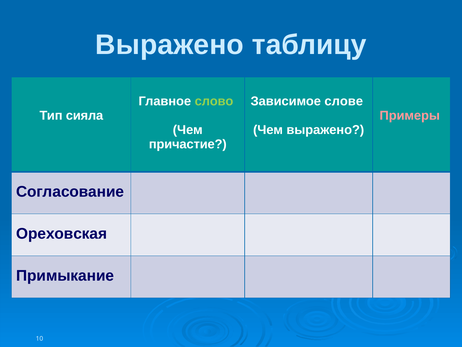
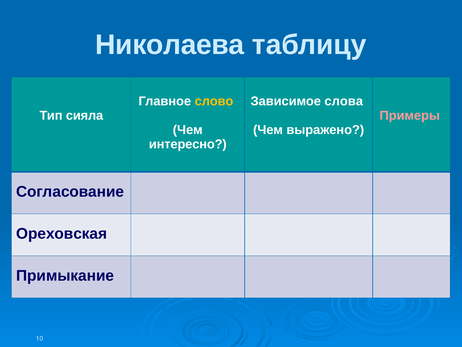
Выражено: Выражено -> Николаева (170, 45)
слово colour: light green -> yellow (214, 101)
слове: слове -> слова (344, 101)
причастие: причастие -> интересно (188, 144)
